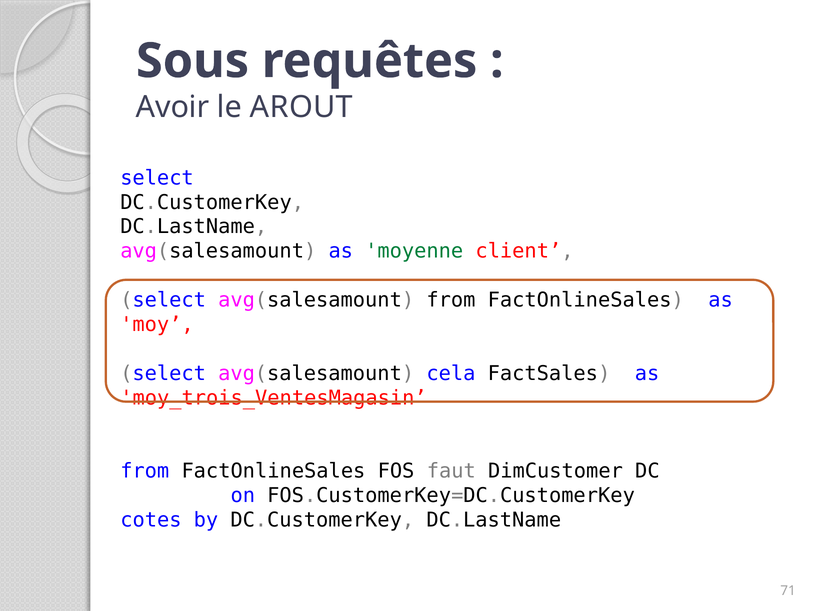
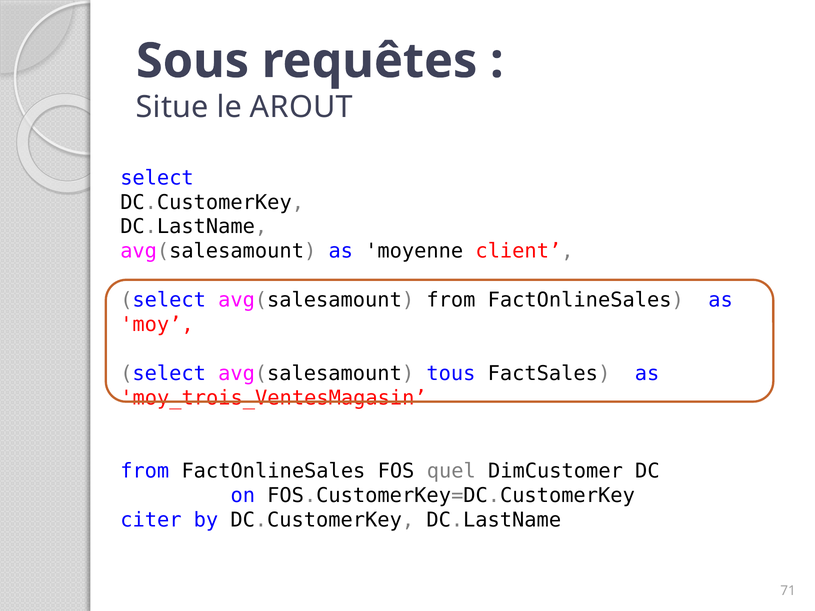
Avoir: Avoir -> Situe (172, 107)
moyenne colour: green -> black (414, 251)
cela: cela -> tous (451, 374)
faut: faut -> quel (451, 471)
cotes: cotes -> citer (151, 520)
